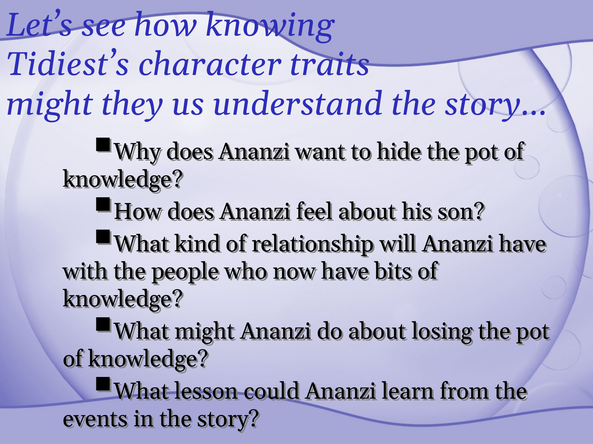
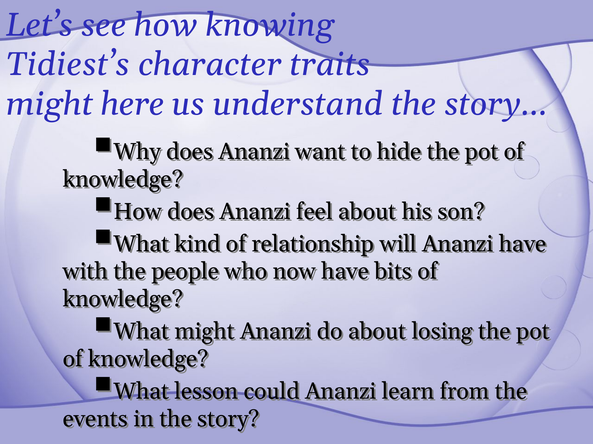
they: they -> here (133, 104)
